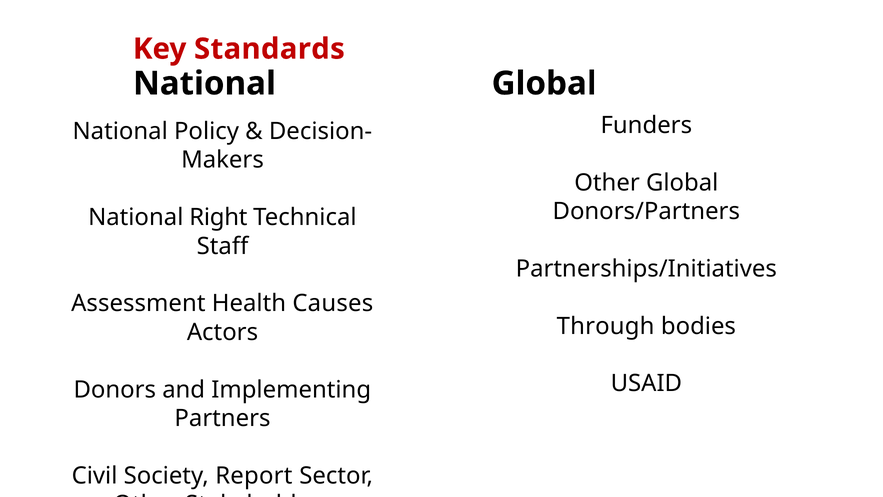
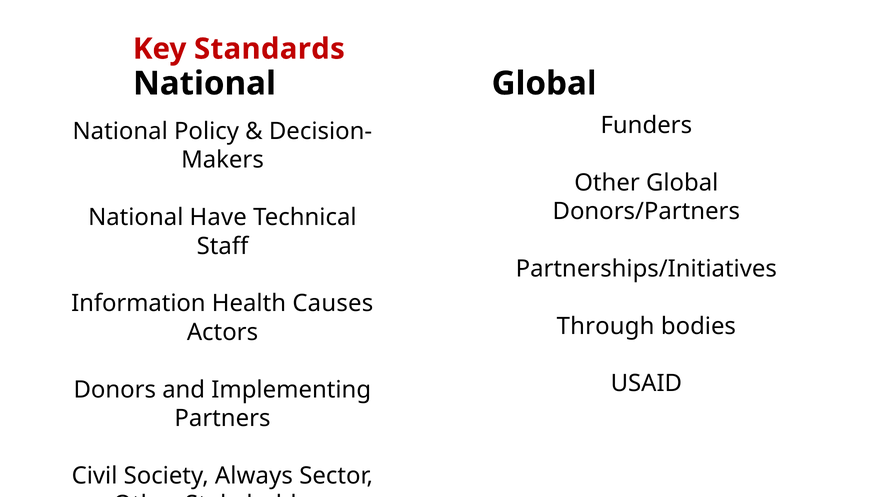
Right: Right -> Have (218, 217)
Assessment: Assessment -> Information (138, 303)
Report: Report -> Always (254, 475)
